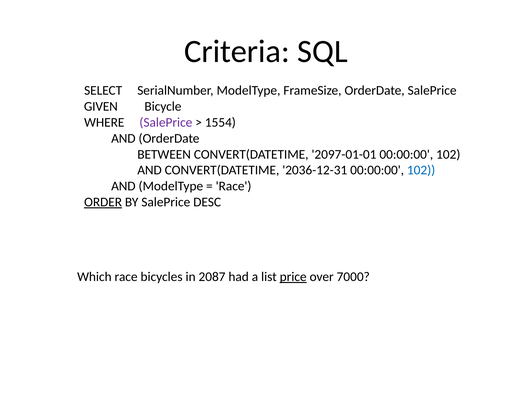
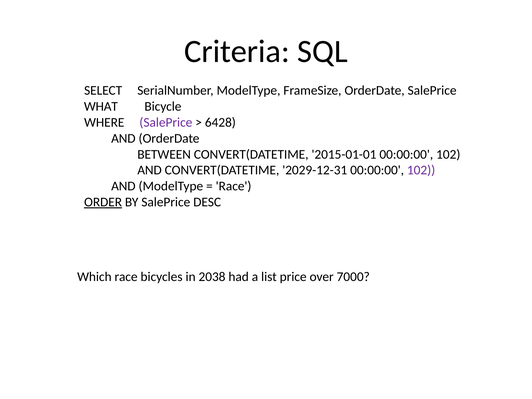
GIVEN: GIVEN -> WHAT (101, 106)
1554: 1554 -> 6428 (220, 122)
2097-01-01: 2097-01-01 -> 2015-01-01 (344, 154)
2036-12-31: 2036-12-31 -> 2029-12-31 (315, 170)
102 colour: blue -> purple (421, 170)
2087: 2087 -> 2038 (212, 277)
price underline: present -> none (293, 277)
